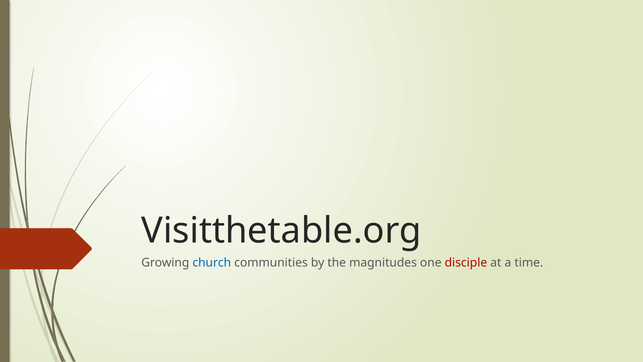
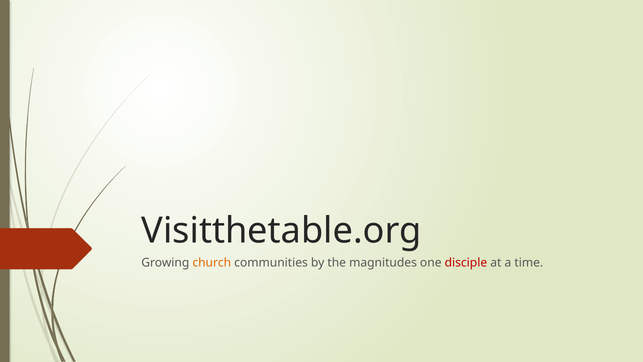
church colour: blue -> orange (212, 262)
